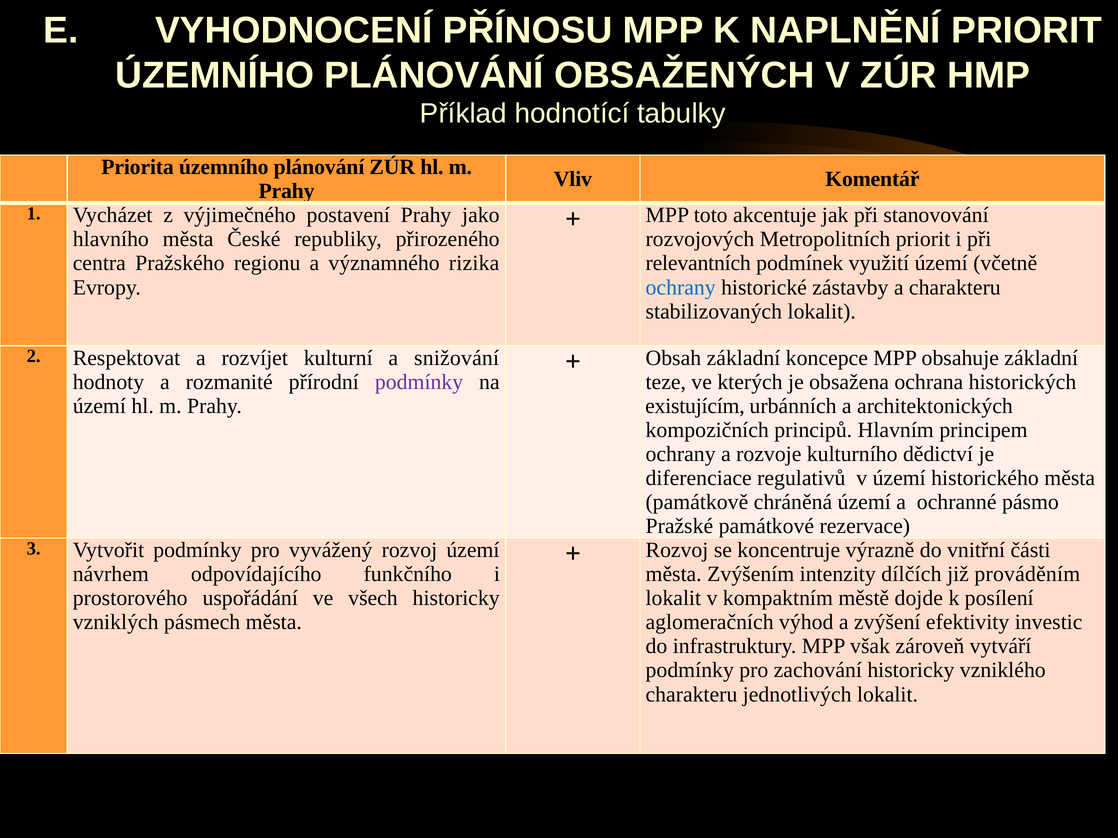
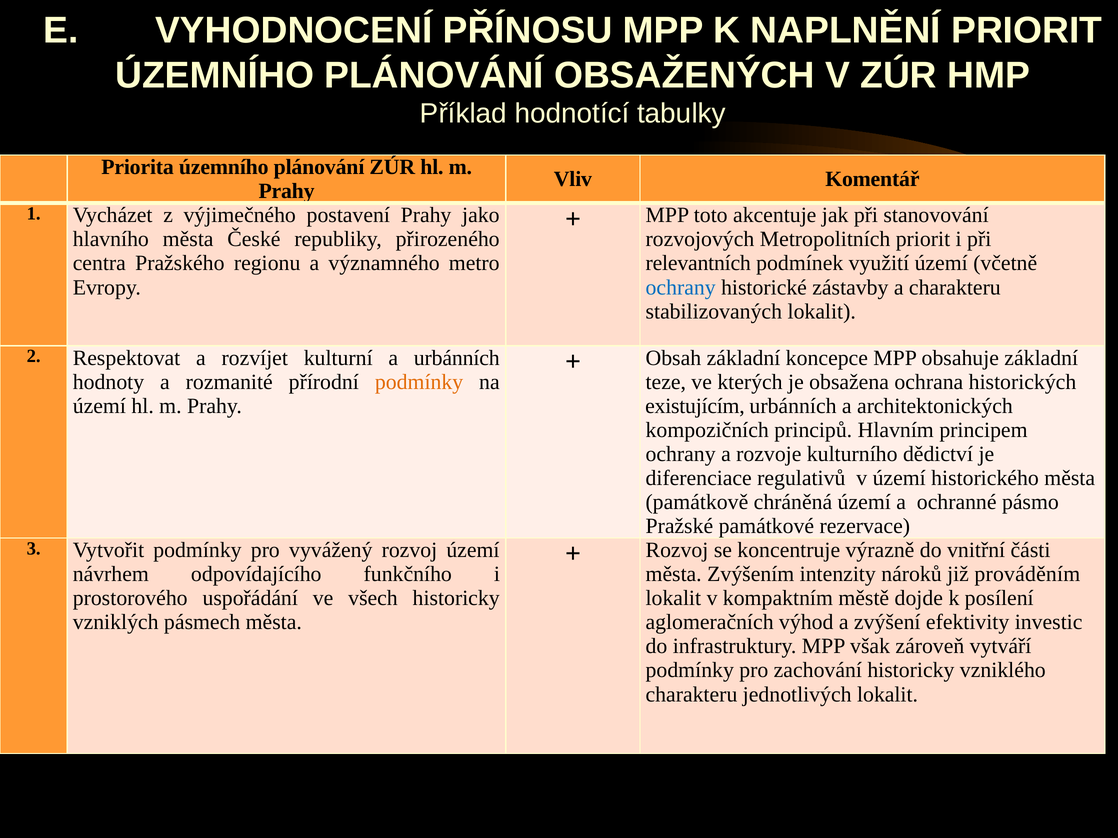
rizika: rizika -> metro (474, 263)
a snižování: snižování -> urbánních (457, 358)
podmínky colour: purple -> orange (419, 382)
dílčích: dílčích -> nároků (912, 575)
